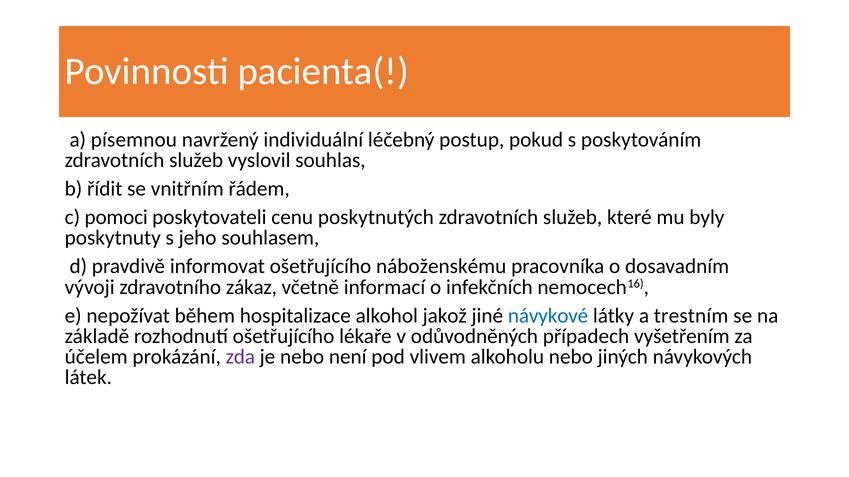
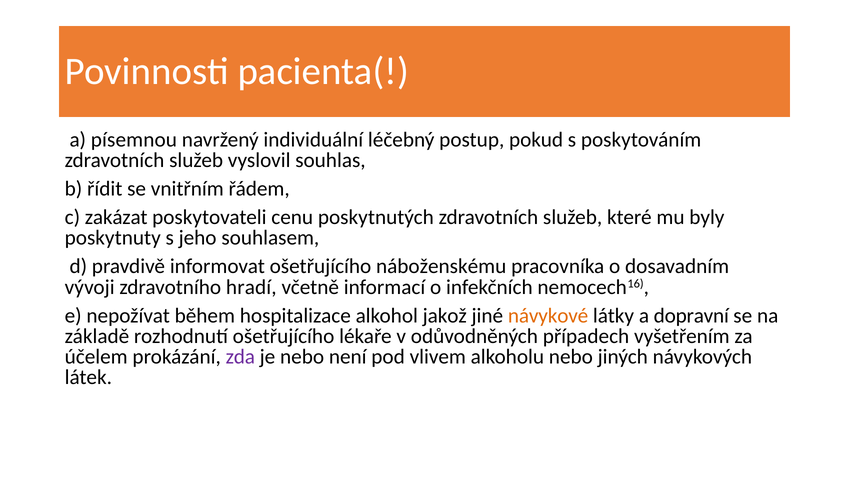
pomoci: pomoci -> zakázat (116, 218)
zákaz: zákaz -> hradí (251, 287)
návykové colour: blue -> orange (548, 316)
trestním: trestním -> dopravní (691, 316)
